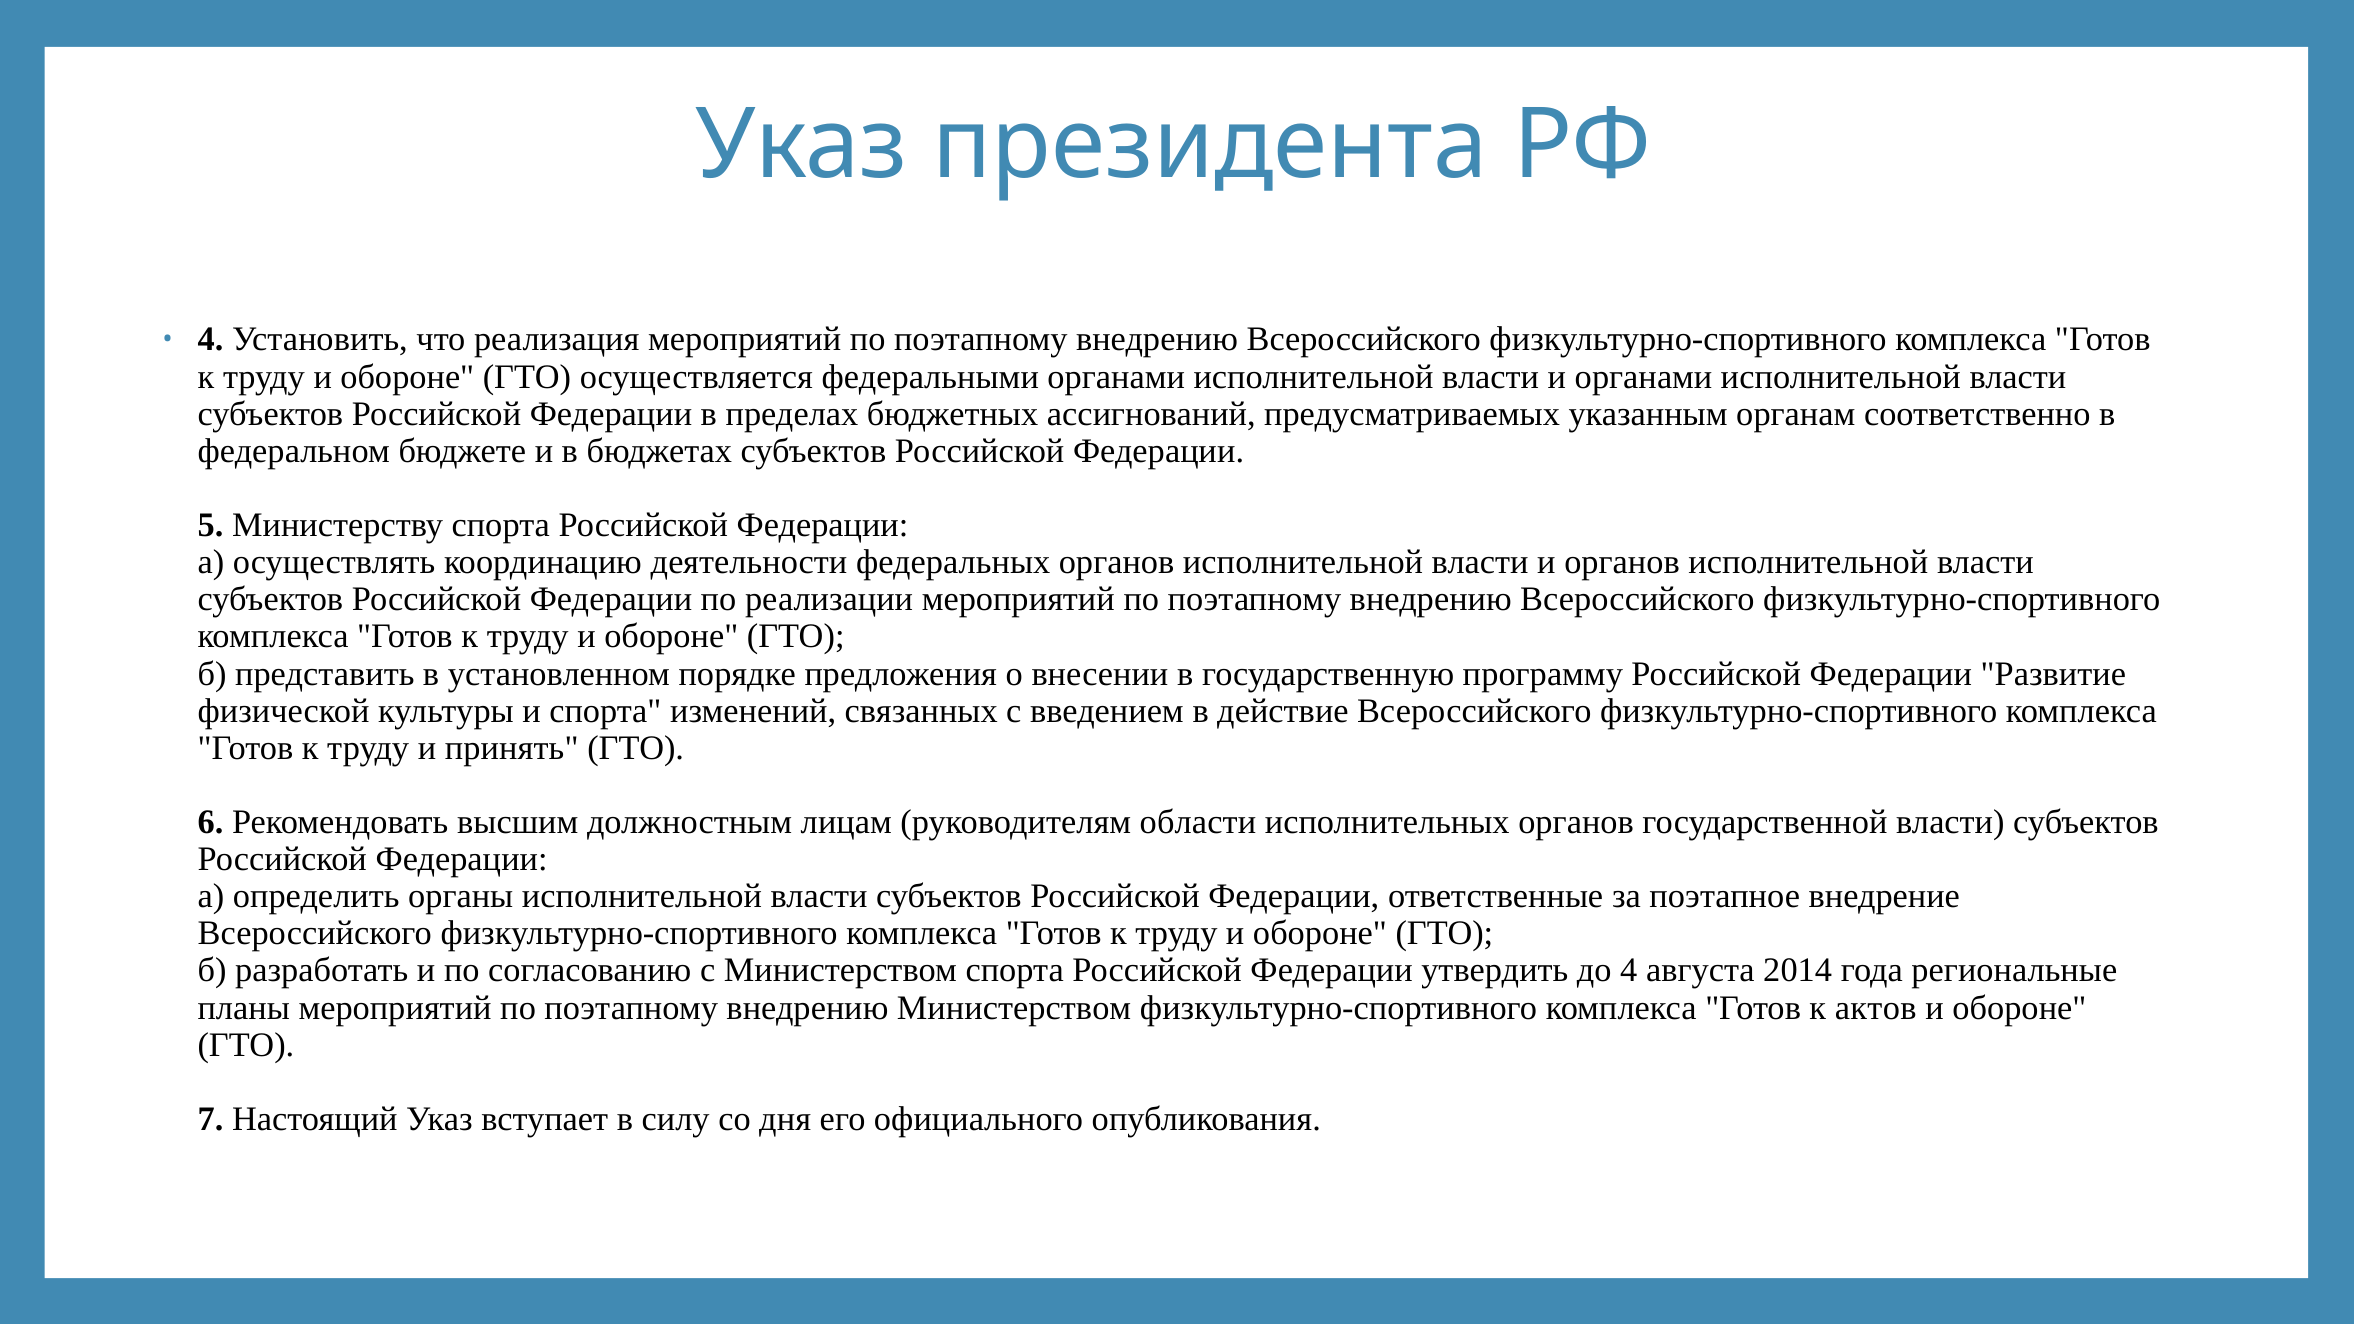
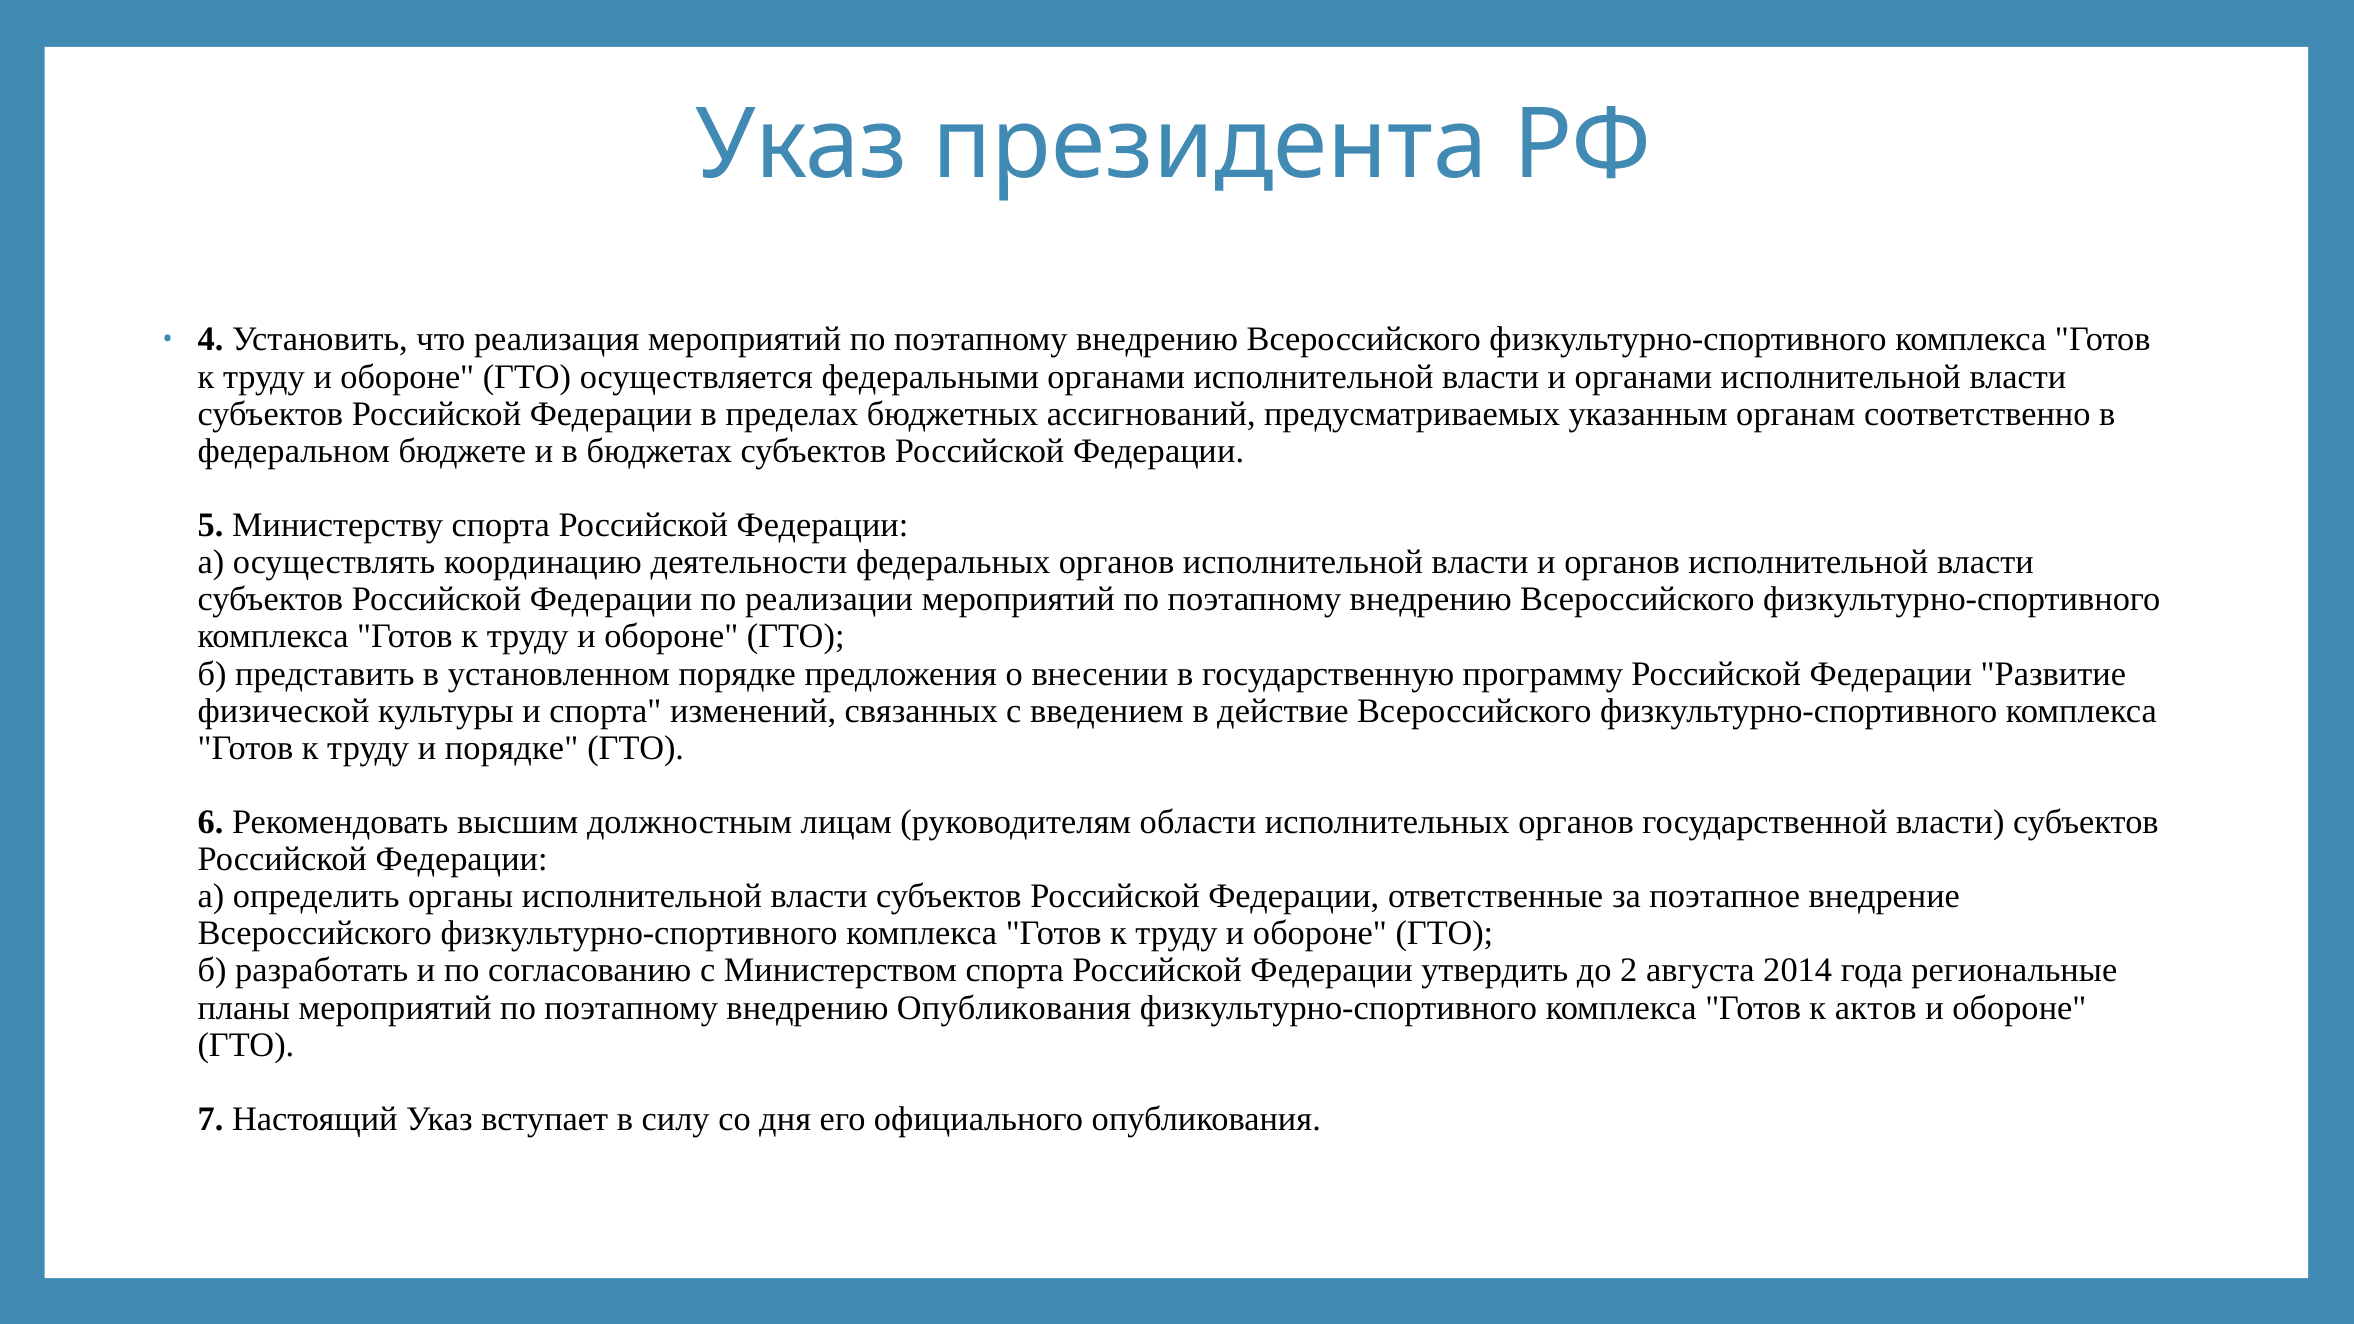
и принять: принять -> порядке (512, 748)
до 4: 4 -> 2 (1629, 971)
внедрению Министерством: Министерством -> Опубликования (1014, 1008)
